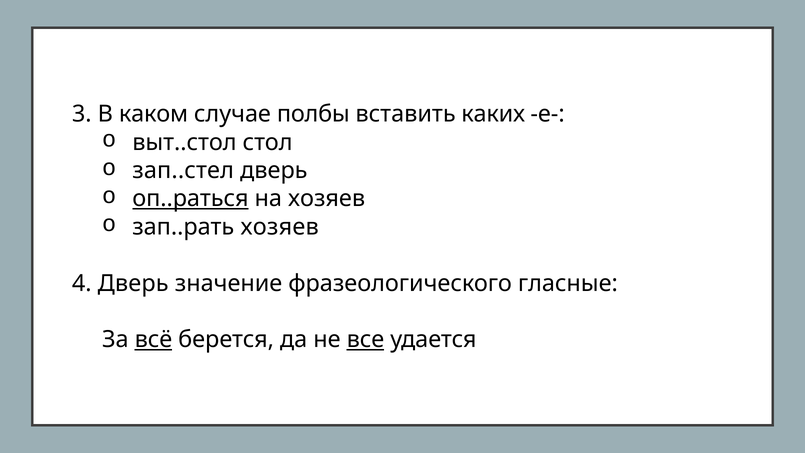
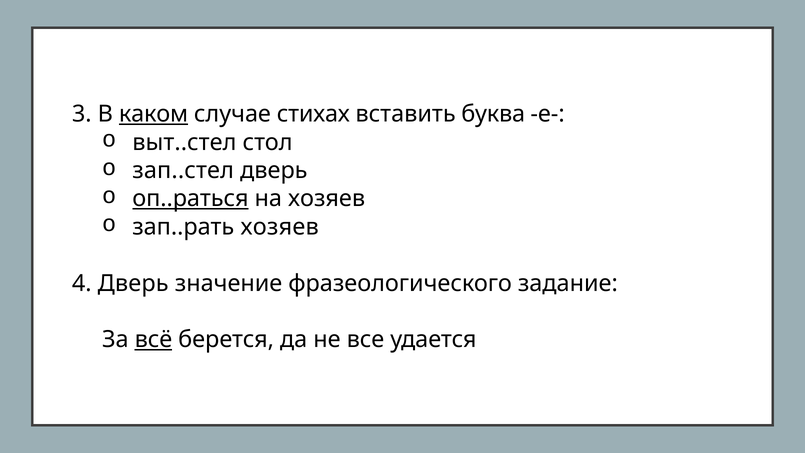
каком underline: none -> present (154, 114)
полбы: полбы -> стихах (313, 114)
каких: каких -> буква (493, 114)
выт..стол: выт..стол -> выт..стел (184, 142)
гласные: гласные -> задание (568, 283)
все underline: present -> none (365, 340)
